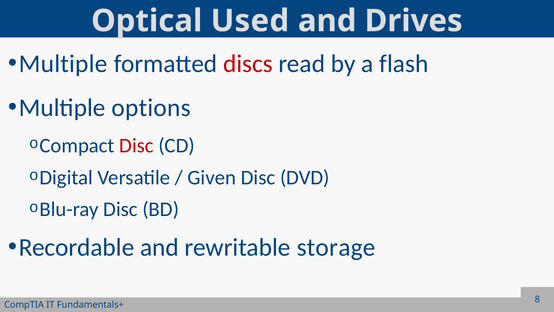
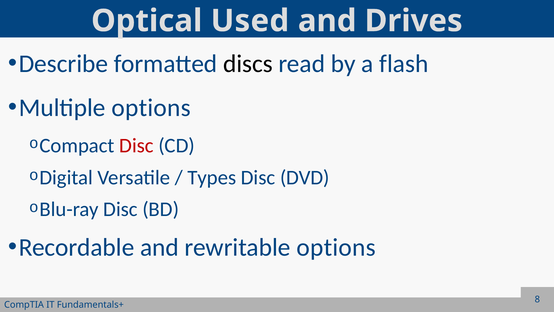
Multiple: Multiple -> Describe (63, 64)
discs colour: red -> black (248, 64)
Given: Given -> Types (212, 177)
rewritable storage: storage -> options (336, 247)
